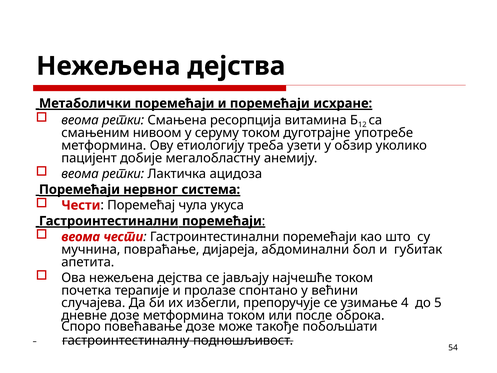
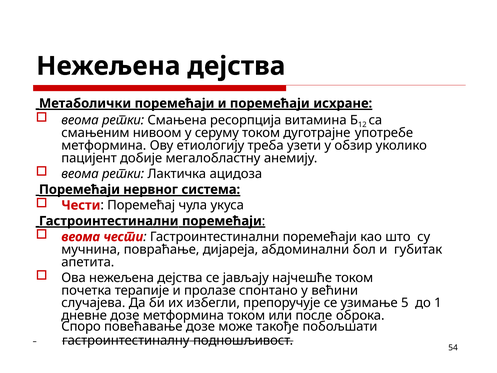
4: 4 -> 5 (405, 303)
5: 5 -> 1 (438, 303)
